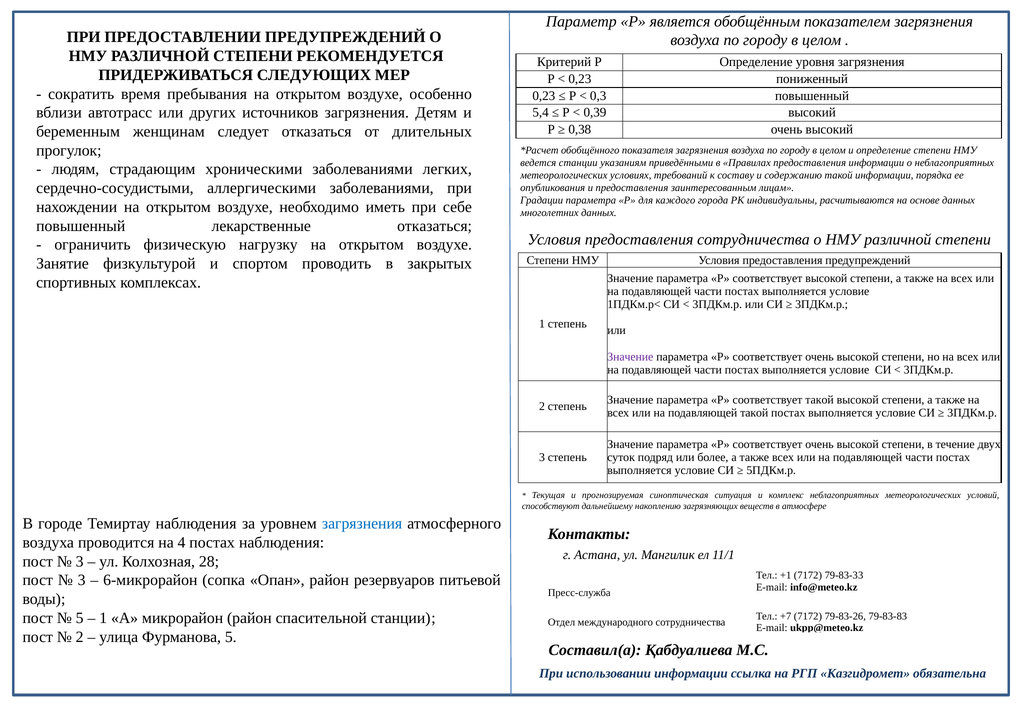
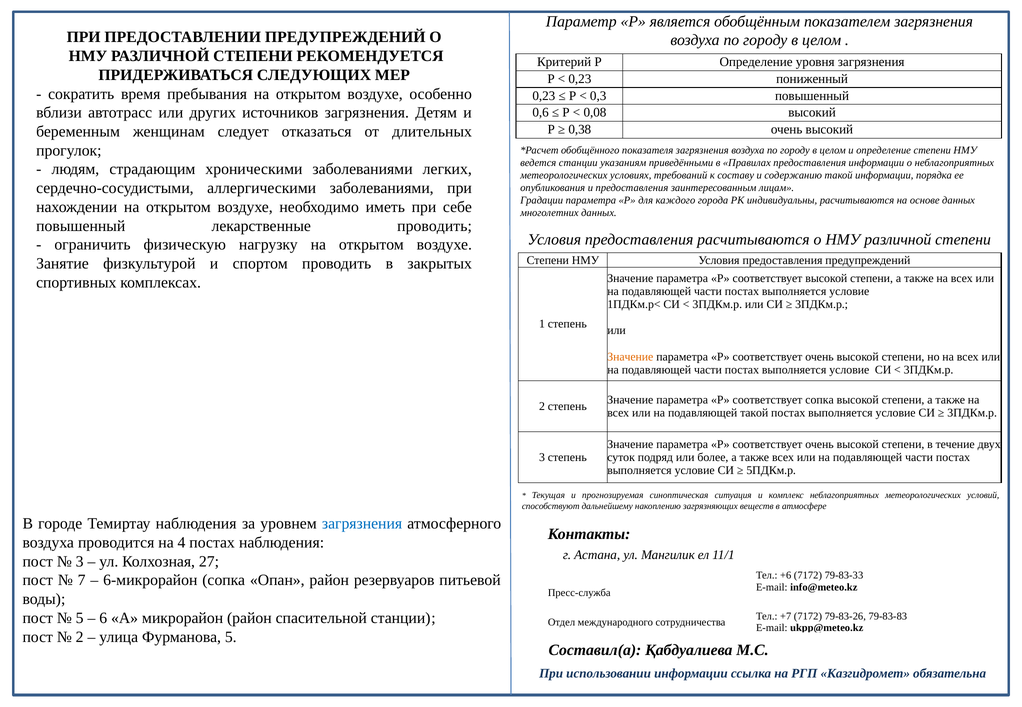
5,4: 5,4 -> 0,6 (541, 113)
0,39: 0,39 -> 0,08 (595, 113)
лекарственные отказаться: отказаться -> проводить (435, 226)
предоставления сотрудничества: сотрудничества -> расчитываются (753, 240)
Значение colour: purple -> orange (630, 357)
соответствует такой: такой -> сопка (820, 400)
28: 28 -> 27 (209, 562)
+1: +1 -> +6 (786, 576)
3: 3 -> 7 (82, 581)
1: 1 -> 6 (103, 618)
